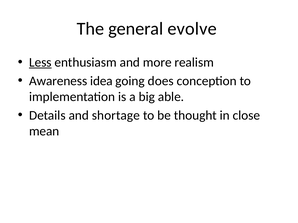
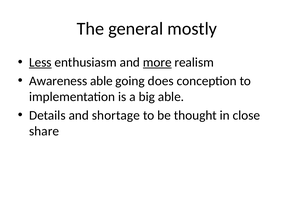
evolve: evolve -> mostly (192, 29)
more underline: none -> present (157, 63)
Awareness idea: idea -> able (101, 81)
mean: mean -> share (44, 131)
